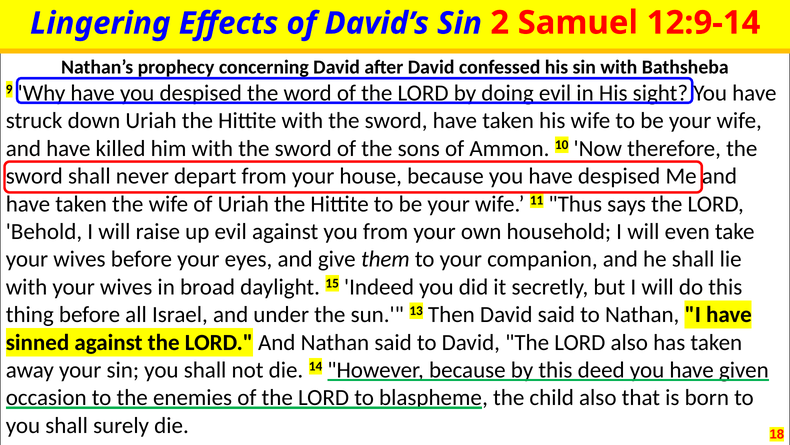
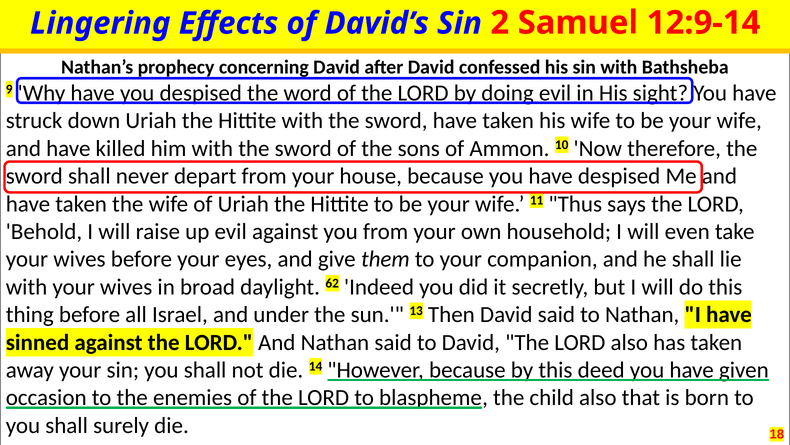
15: 15 -> 62 (332, 283)
